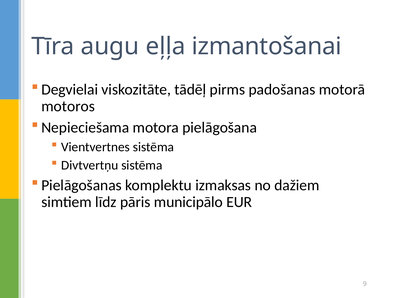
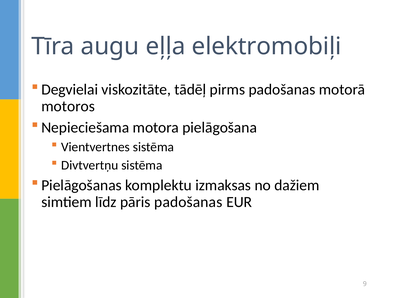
izmantošanai: izmantošanai -> elektromobiļi (267, 46)
pāris municipālo: municipālo -> padošanas (188, 202)
